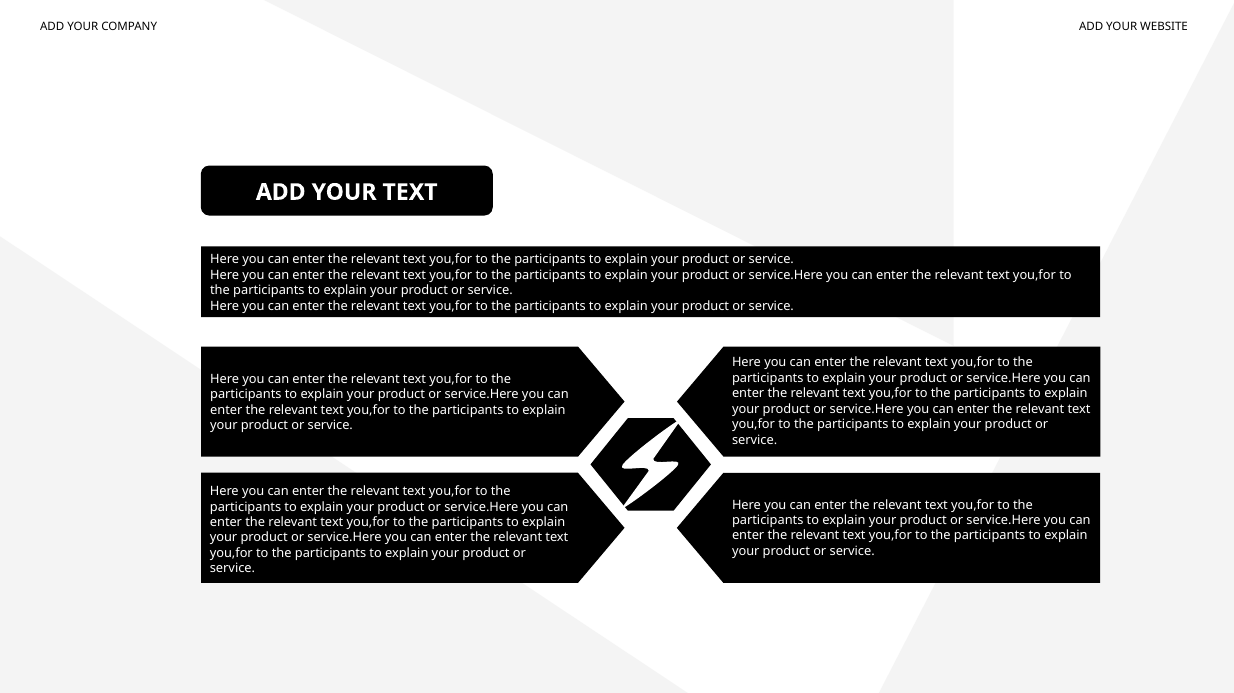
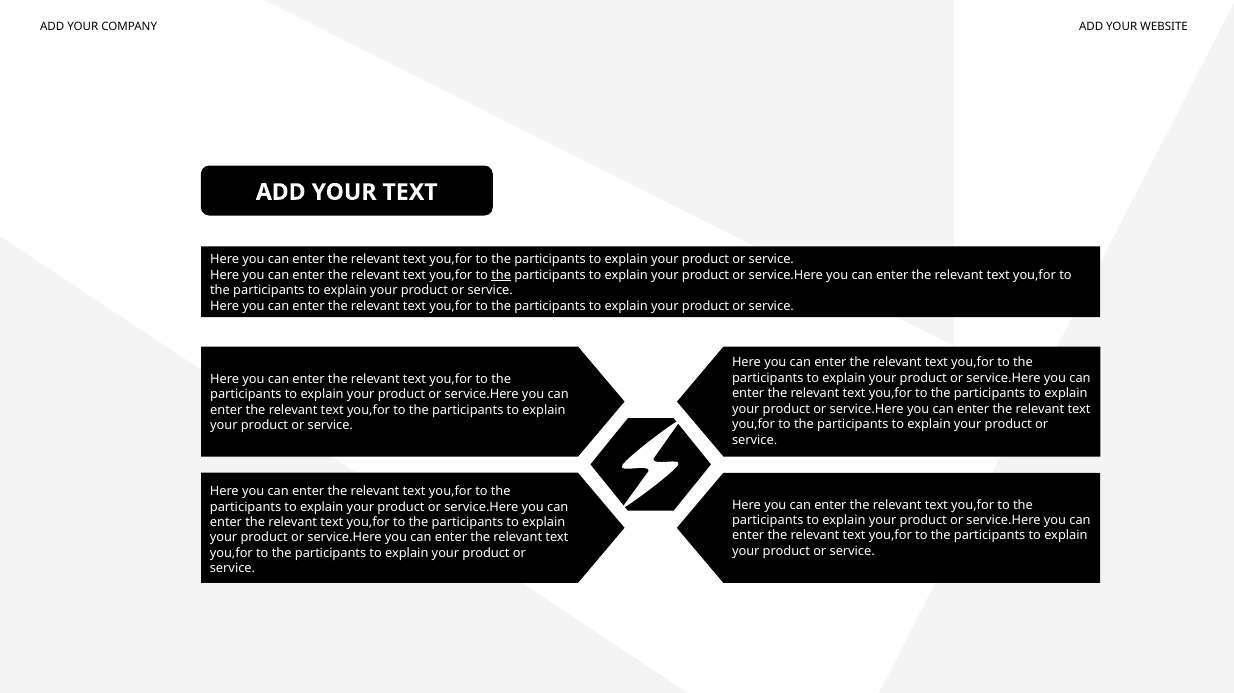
the underline: none -> present (501, 275)
